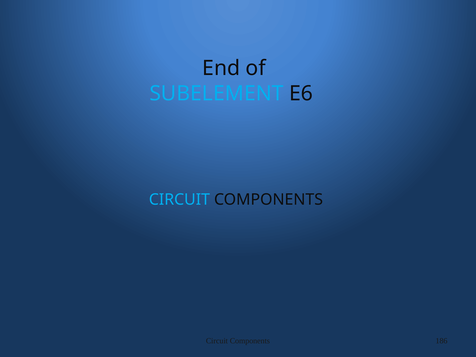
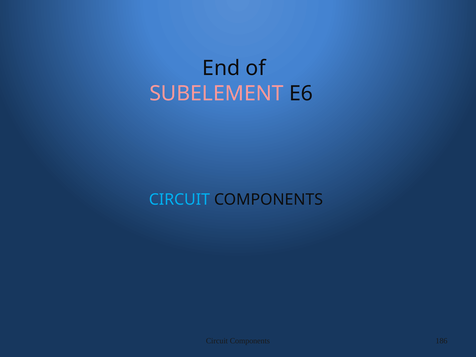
SUBELEMENT colour: light blue -> pink (217, 94)
